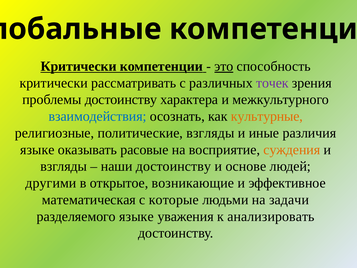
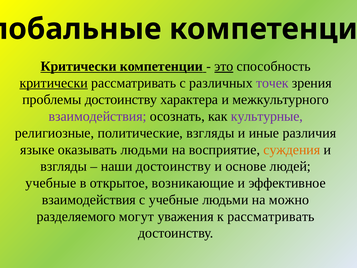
критически underline: none -> present (54, 83)
взаимодействия colour: blue -> purple (98, 116)
культурные colour: orange -> purple (267, 116)
оказывать расовые: расовые -> людьми (144, 150)
другими: другими -> учебные (51, 183)
математическая: математическая -> взаимодействия (89, 200)
с которые: которые -> учебные (174, 200)
задачи: задачи -> можно (289, 200)
разделяемого языке: языке -> могут (136, 216)
к анализировать: анализировать -> рассматривать (271, 216)
